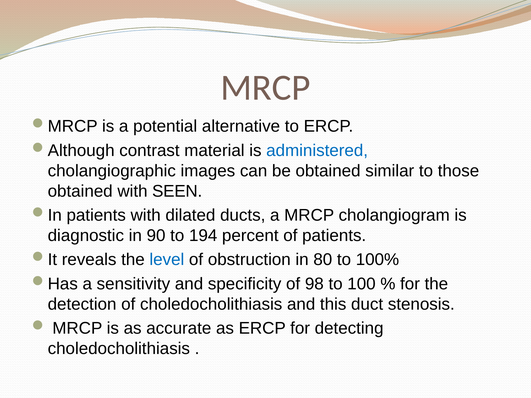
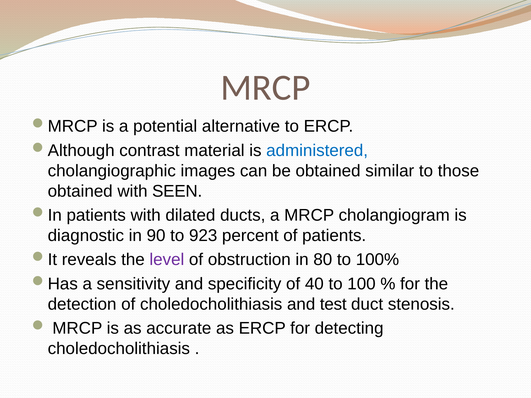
194: 194 -> 923 (203, 236)
level colour: blue -> purple (167, 260)
98: 98 -> 40 (314, 284)
this: this -> test (333, 304)
